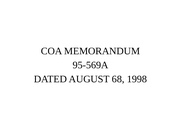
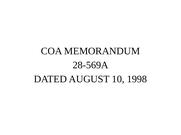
95-569A: 95-569A -> 28-569A (90, 65)
68: 68 -> 10 (118, 80)
